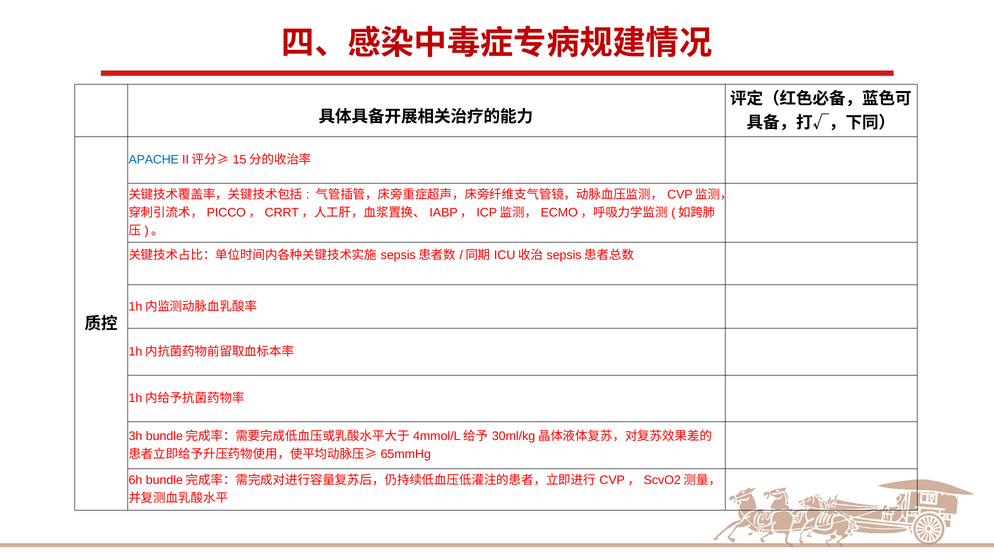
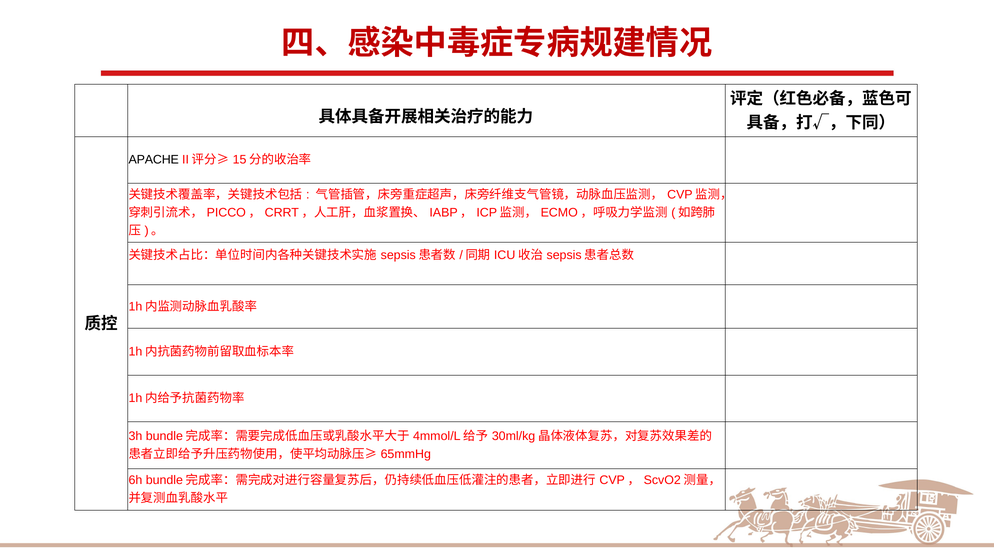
APACHE colour: blue -> black (154, 160)
